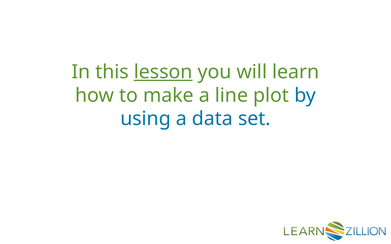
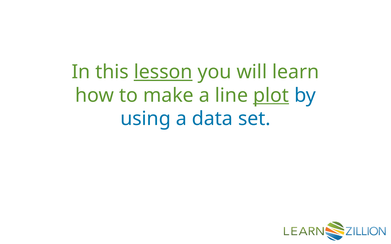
plot underline: none -> present (271, 95)
